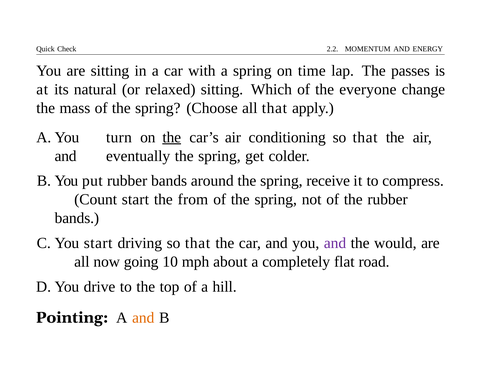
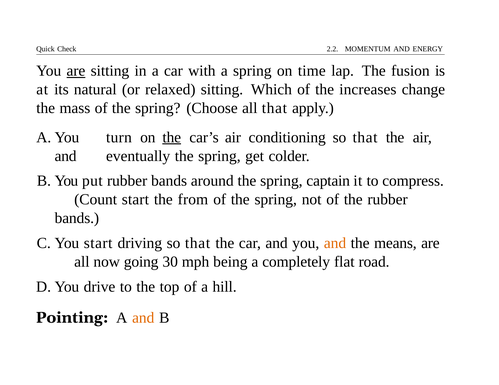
are underline: none -> present (76, 71)
passes: passes -> fusion (410, 71)
everyone: everyone -> increases (368, 90)
receive: receive -> captain (328, 181)
and colour: purple -> orange (335, 243)
would: would -> means (395, 243)
10: 10 -> 30 (170, 262)
about: about -> being (230, 262)
